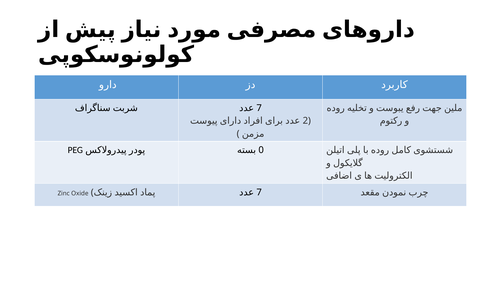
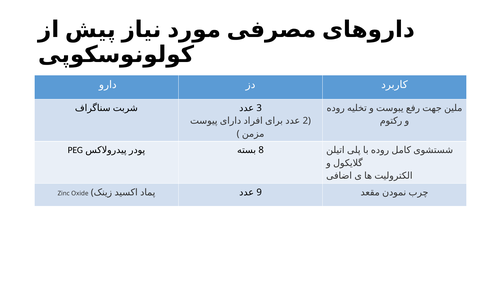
7: 7 -> 3 (259, 108)
0: 0 -> 8 (261, 150)
Oxide 7: 7 -> 9 (259, 192)
